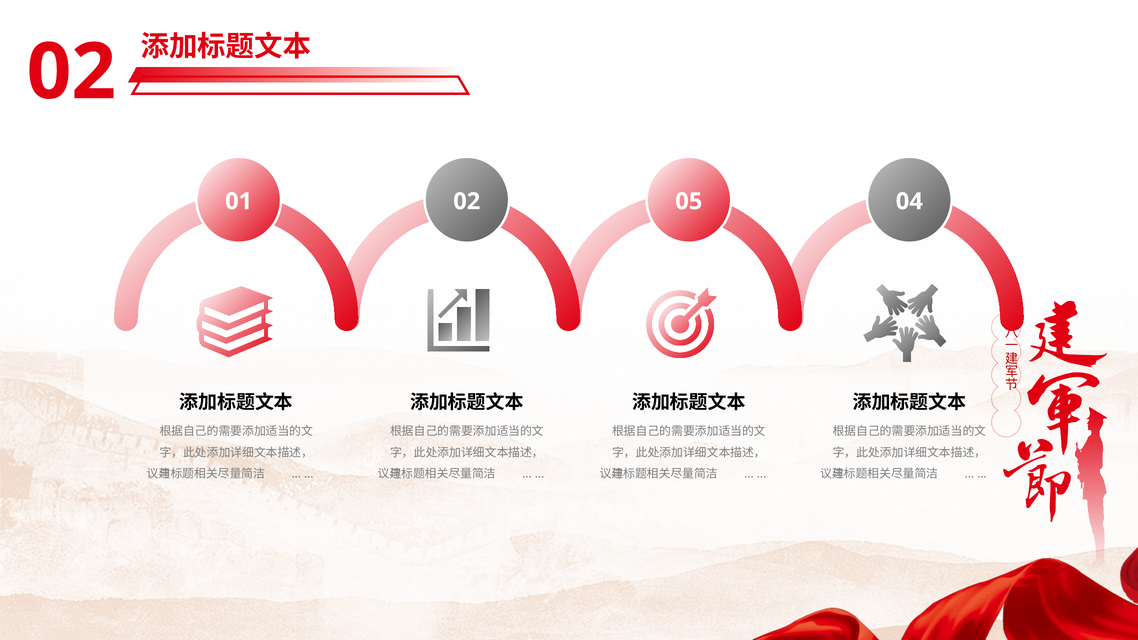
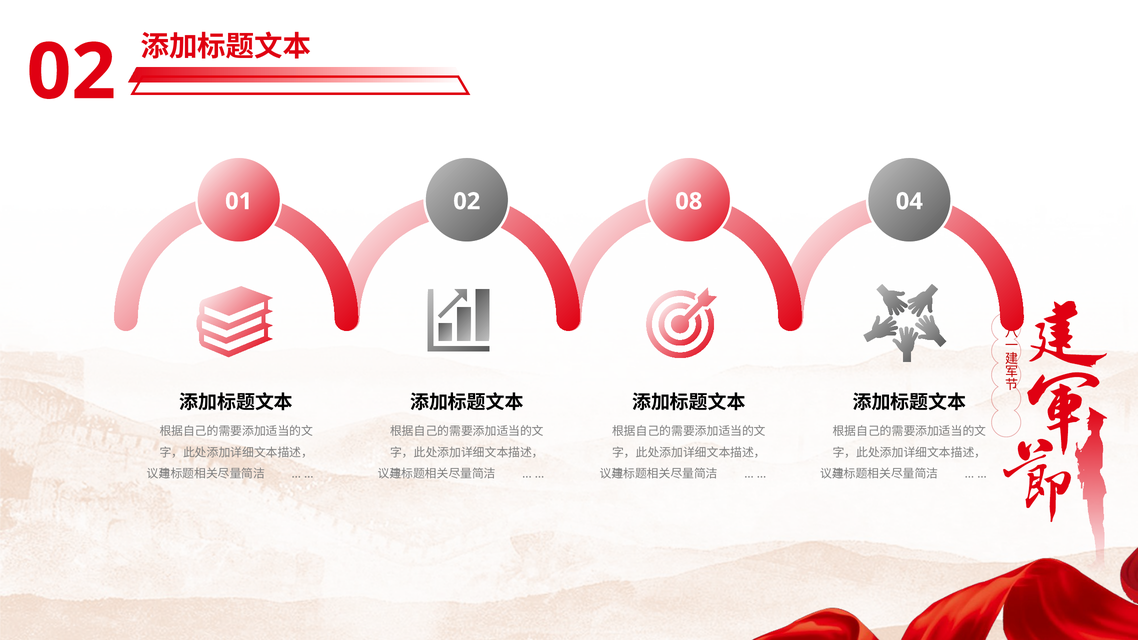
05: 05 -> 08 (689, 201)
